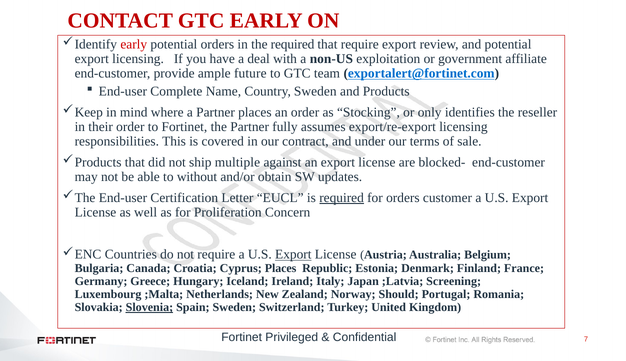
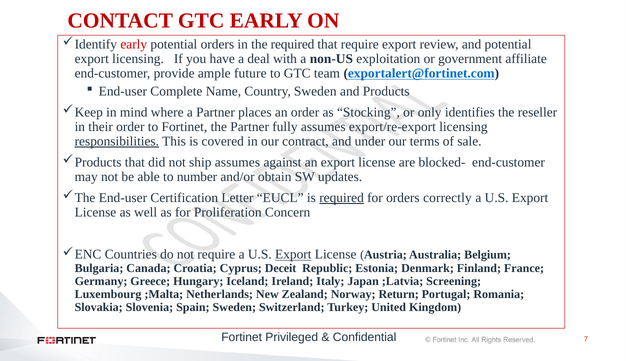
responsibilities underline: none -> present (117, 141)
ship multiple: multiple -> assumes (237, 162)
without: without -> number (197, 177)
customer: customer -> correctly (447, 198)
Cyprus Places: Places -> Deceit (281, 268)
Should: Should -> Return (399, 294)
Slovenia underline: present -> none (149, 307)
